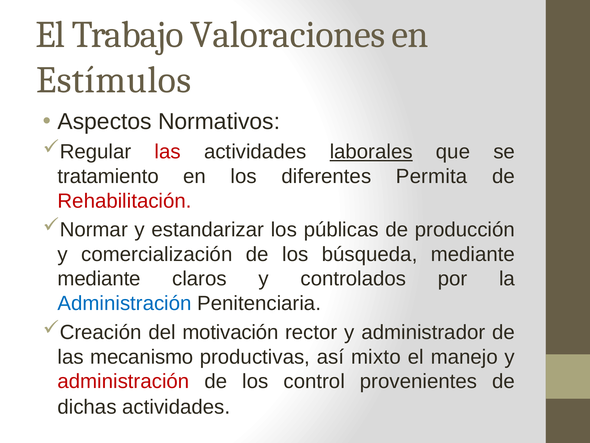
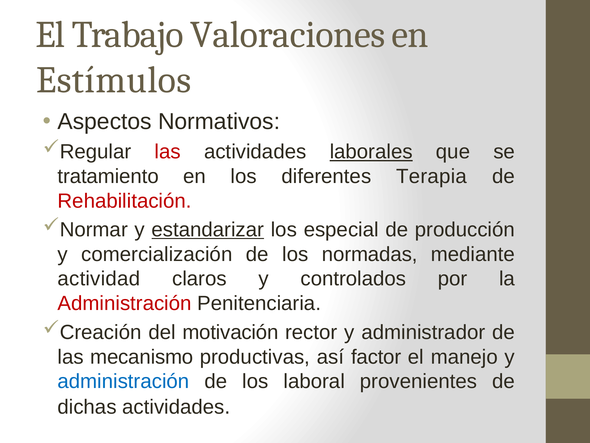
Permita: Permita -> Terapia (432, 176)
estandarizar underline: none -> present (208, 229)
públicas: públicas -> especial (341, 229)
búsqueda: búsqueda -> normadas (370, 254)
mediante: mediante -> actividad (99, 279)
Administración colour: blue -> red (125, 303)
mixto: mixto -> factor (376, 357)
administración colour: red -> blue (123, 381)
control: control -> laboral (314, 381)
